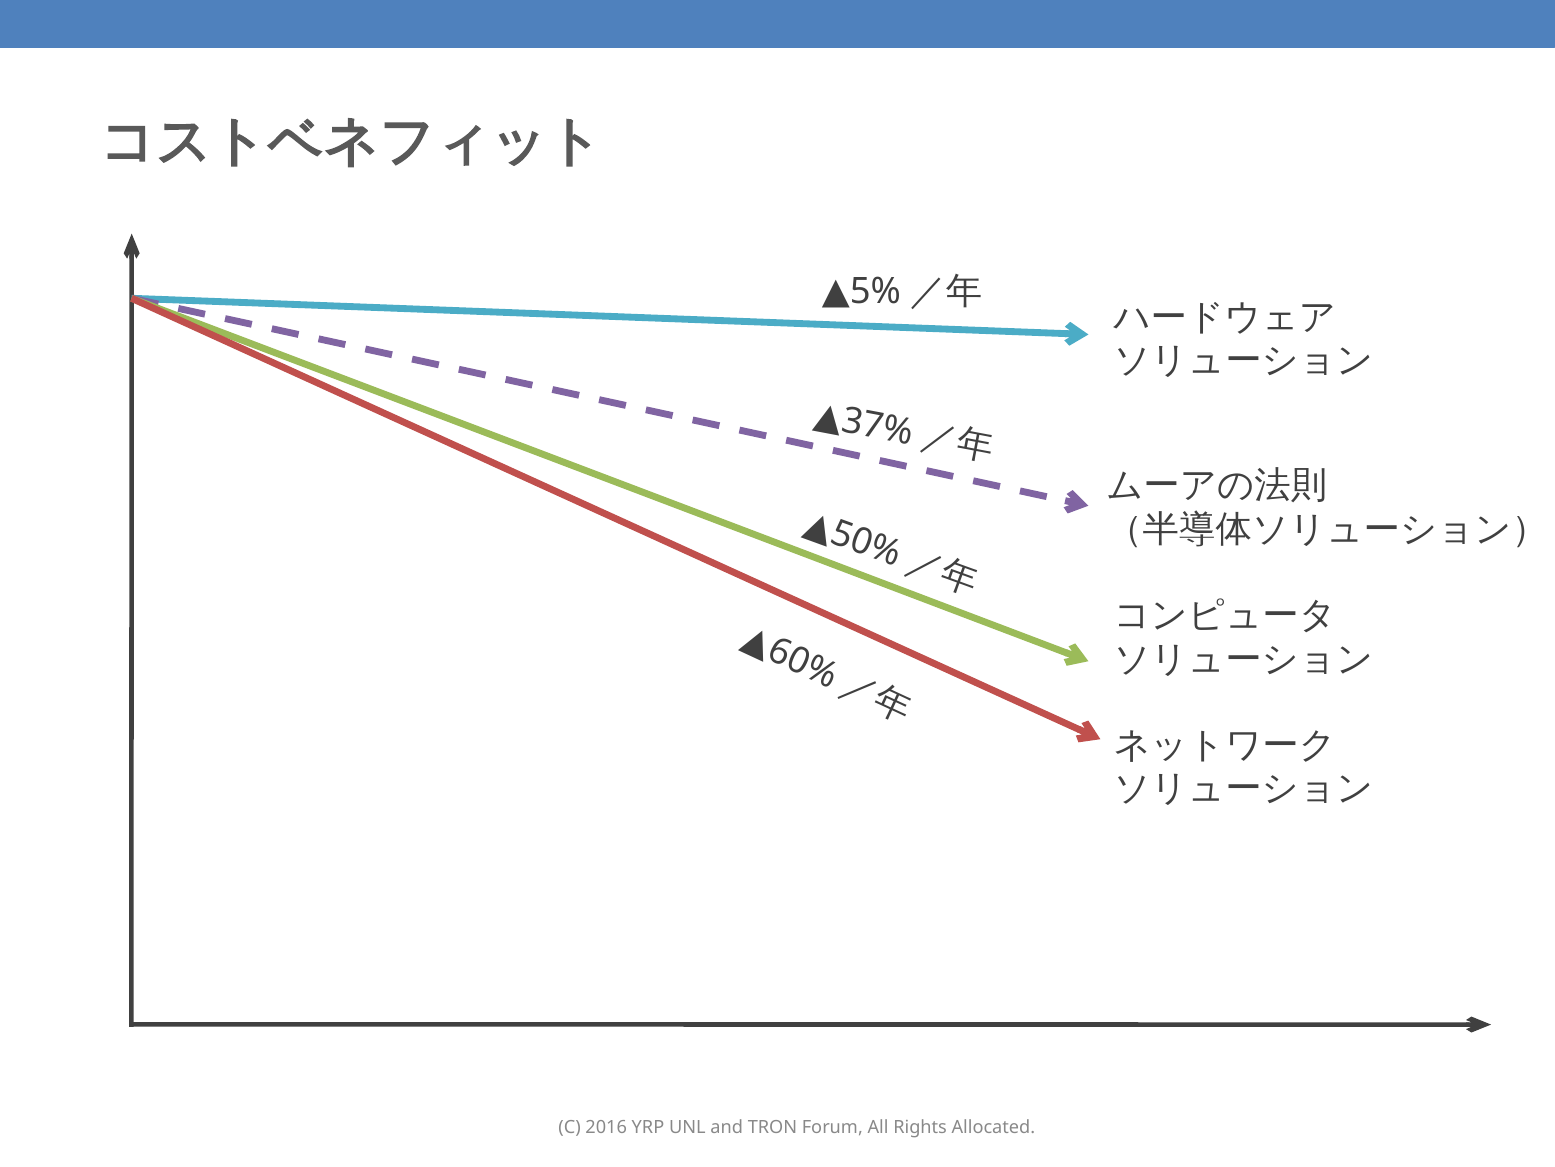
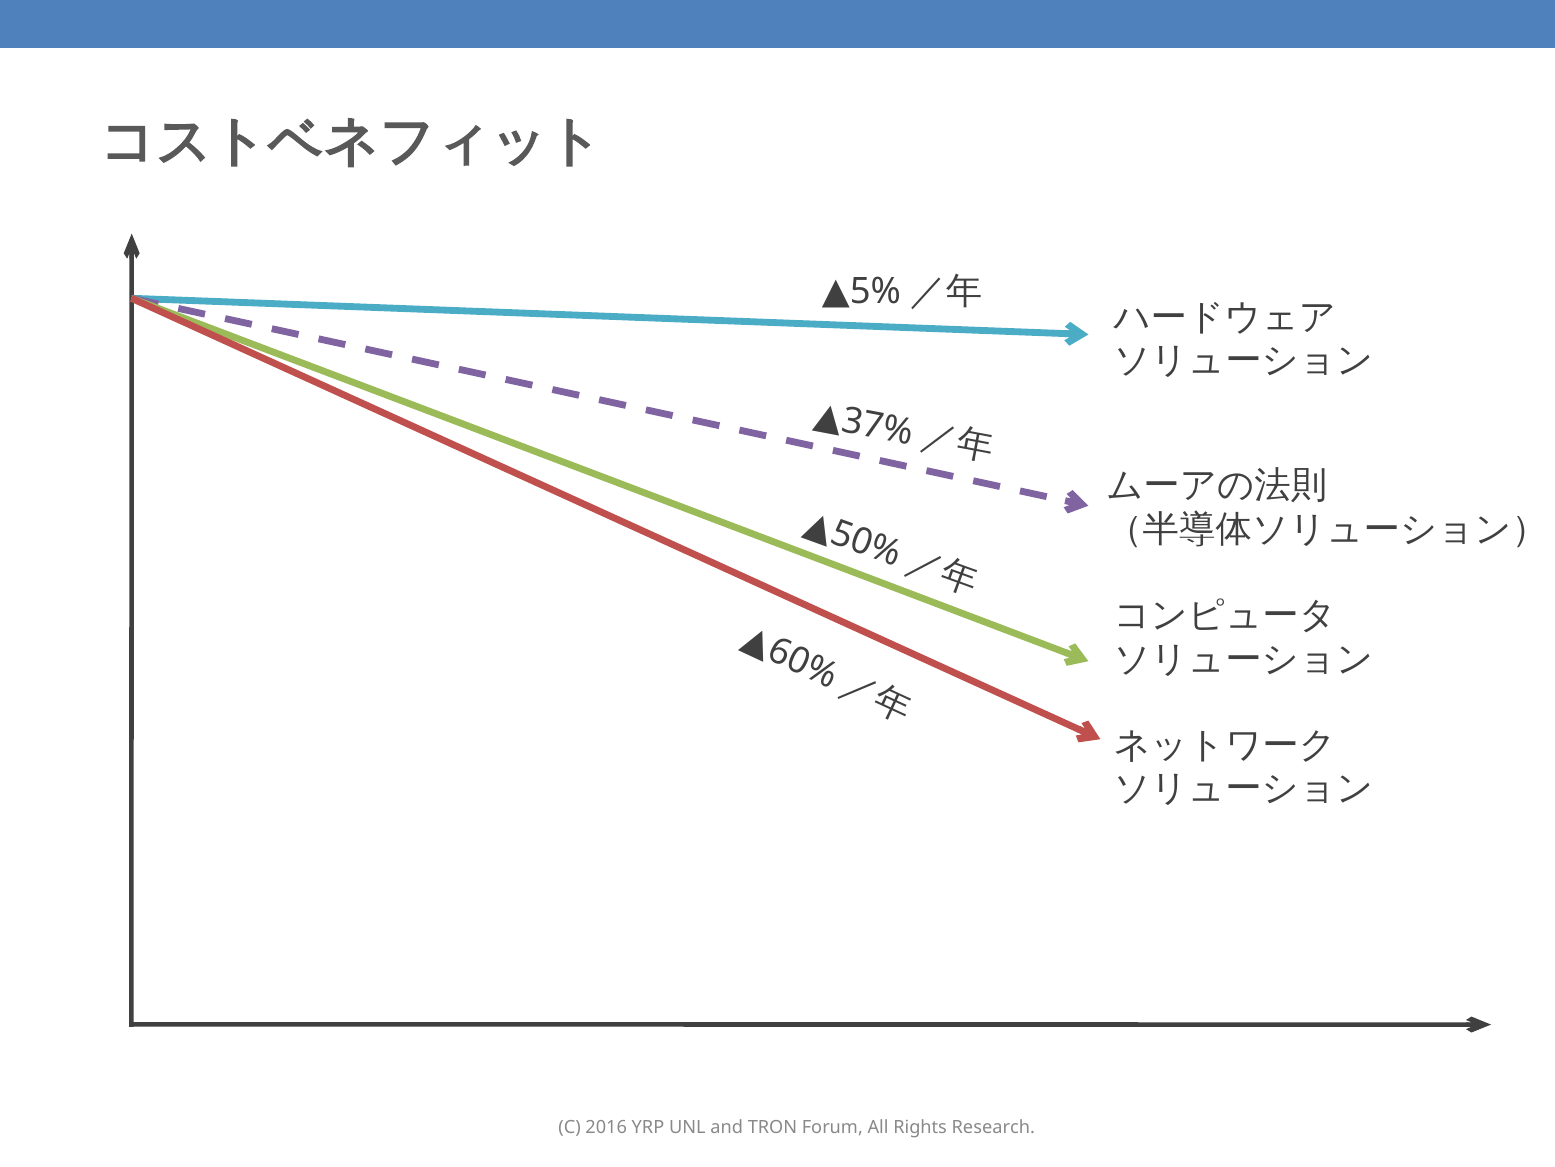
Allocated: Allocated -> Research (993, 1127)
